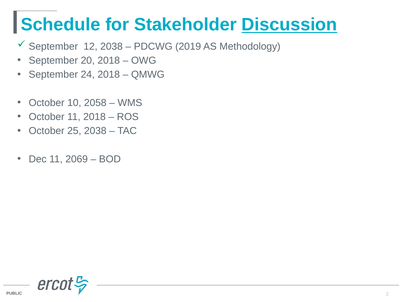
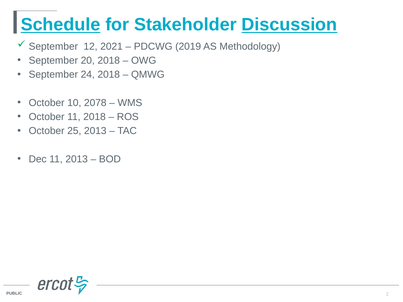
Schedule underline: none -> present (61, 25)
12 2038: 2038 -> 2021 (112, 46)
2058: 2058 -> 2078 (95, 103)
25 2038: 2038 -> 2013 (95, 131)
11 2069: 2069 -> 2013 (77, 159)
